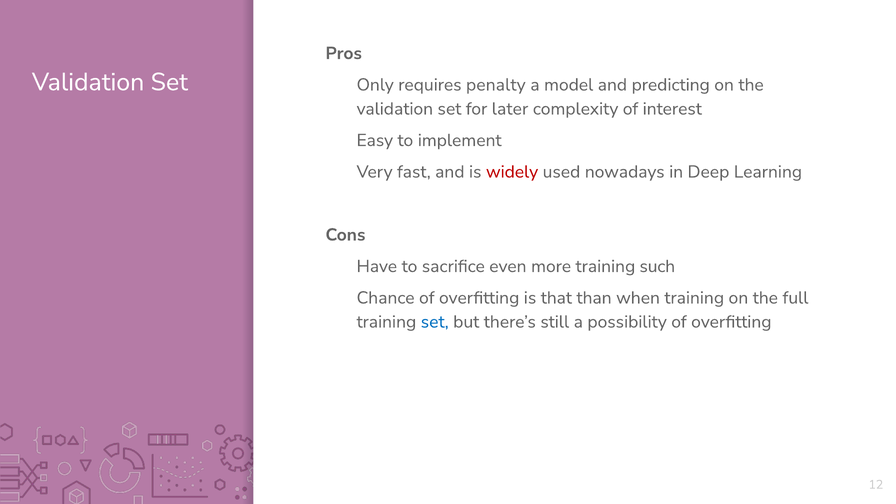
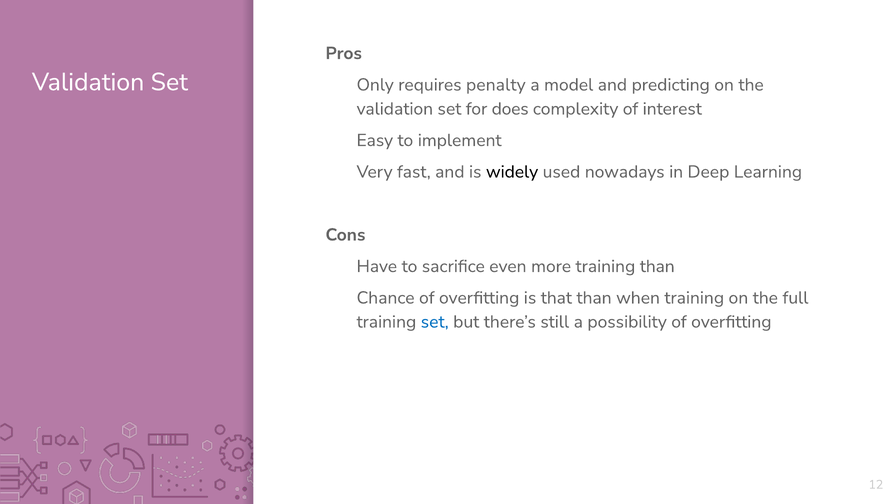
later: later -> does (510, 109)
widely colour: red -> black (512, 172)
training such: such -> than (657, 266)
